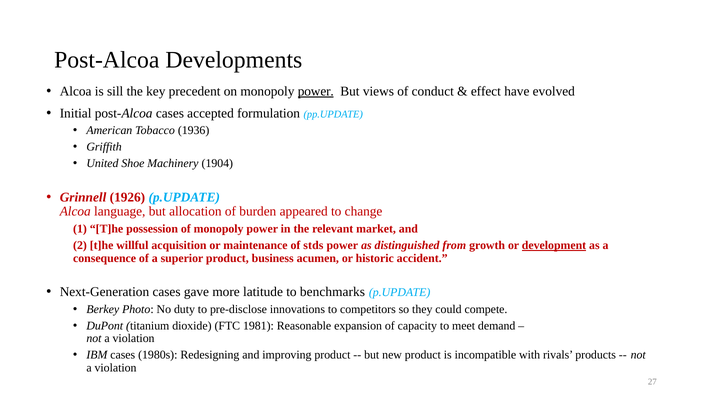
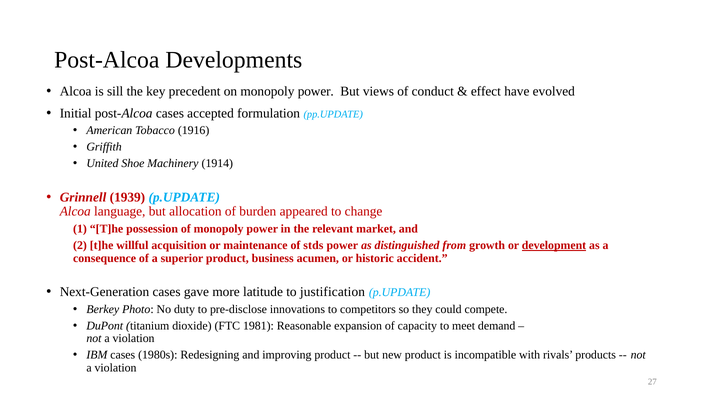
power underline: present -> none (316, 91)
1936: 1936 -> 1916 (194, 130)
1904: 1904 -> 1914 (217, 163)
1926: 1926 -> 1939 (127, 197)
benchmarks: benchmarks -> justification (332, 292)
